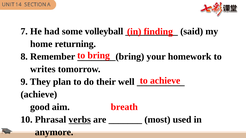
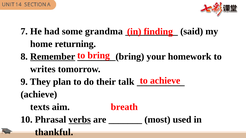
volleyball: volleyball -> grandma (104, 31)
Remember underline: none -> present (53, 57)
well: well -> talk (126, 82)
good: good -> texts (40, 107)
anymore: anymore -> thankful (54, 132)
